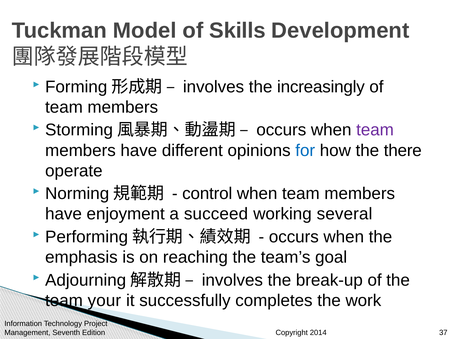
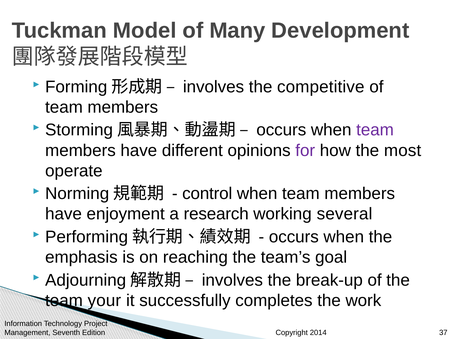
Skills: Skills -> Many (237, 31)
increasingly: increasingly -> competitive (321, 87)
for colour: blue -> purple (305, 150)
there: there -> most (403, 150)
succeed: succeed -> research (216, 214)
